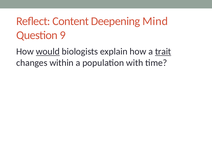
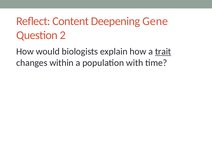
Mind: Mind -> Gene (155, 21)
9: 9 -> 2 (63, 35)
would underline: present -> none (48, 52)
